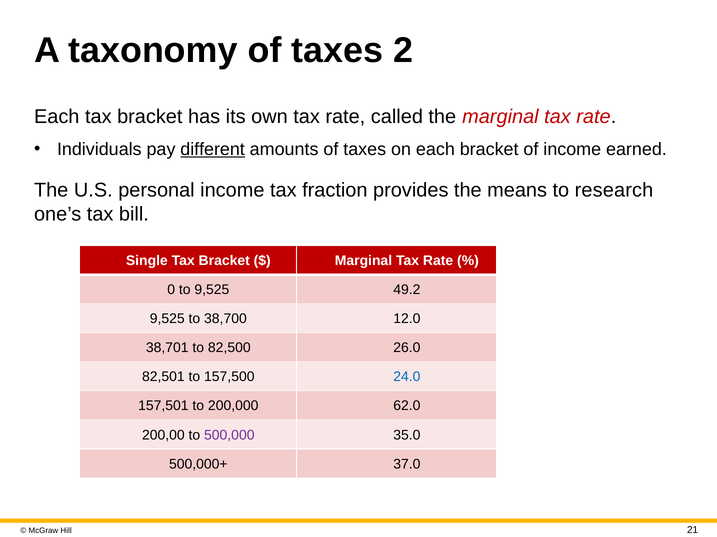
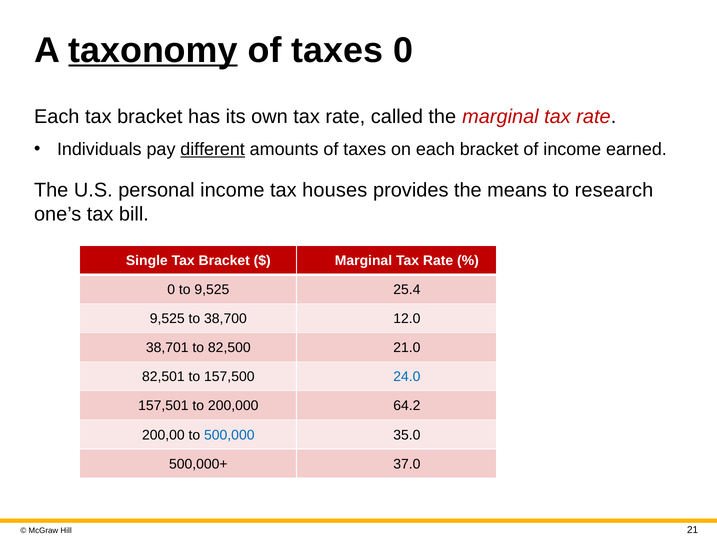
taxonomy underline: none -> present (153, 50)
taxes 2: 2 -> 0 (403, 50)
fraction: fraction -> houses (335, 191)
49.2: 49.2 -> 25.4 (407, 290)
26.0: 26.0 -> 21.0 (407, 348)
62.0: 62.0 -> 64.2 (407, 406)
500,000 colour: purple -> blue (229, 436)
